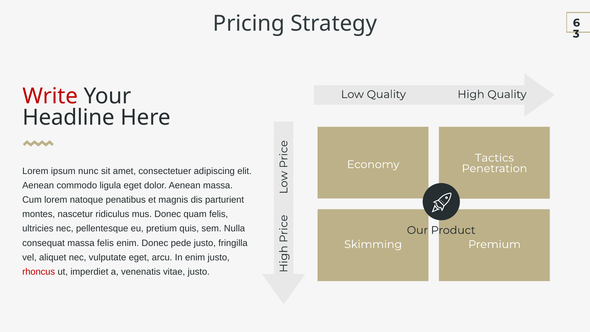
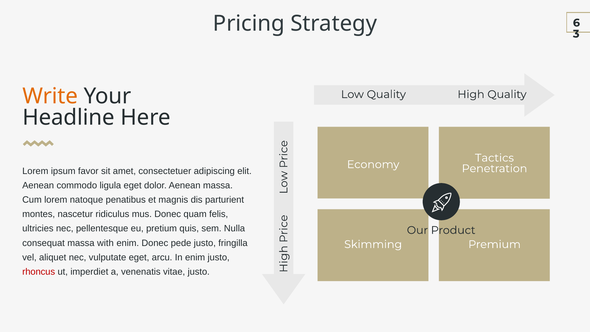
Write colour: red -> orange (50, 96)
nunc: nunc -> favor (88, 171)
massa felis: felis -> with (105, 243)
